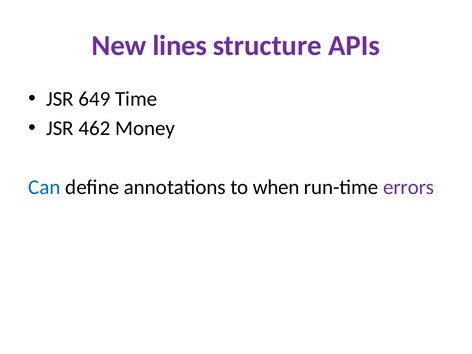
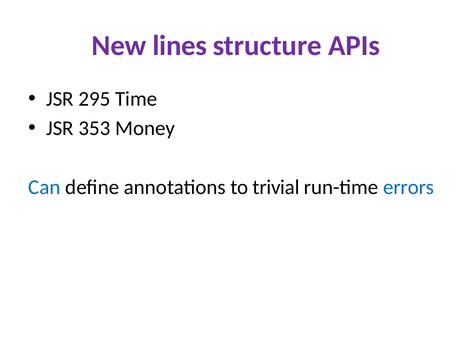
649: 649 -> 295 (94, 99)
462: 462 -> 353 (94, 128)
when: when -> trivial (276, 187)
errors colour: purple -> blue (409, 187)
